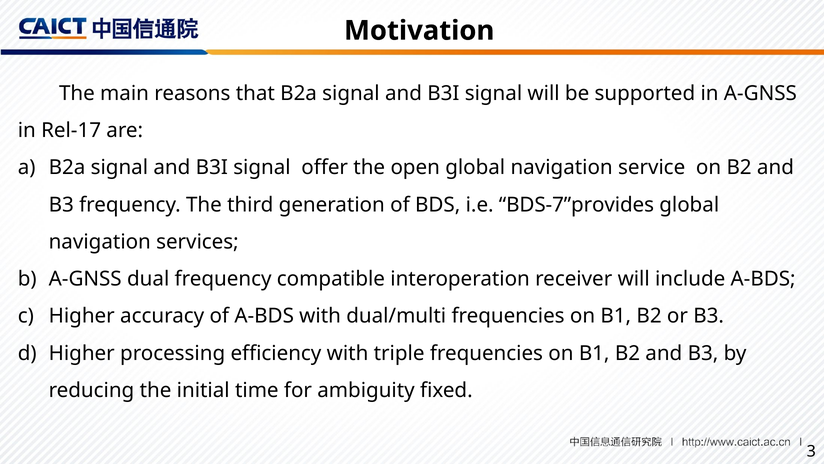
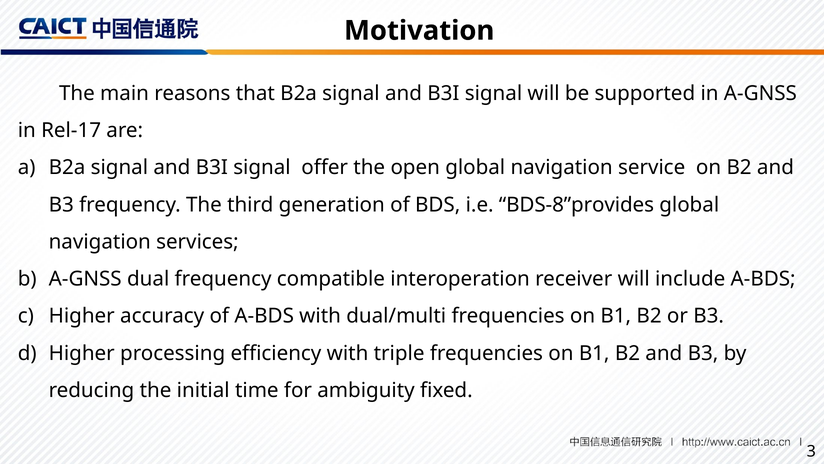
BDS-7”provides: BDS-7”provides -> BDS-8”provides (576, 205)
